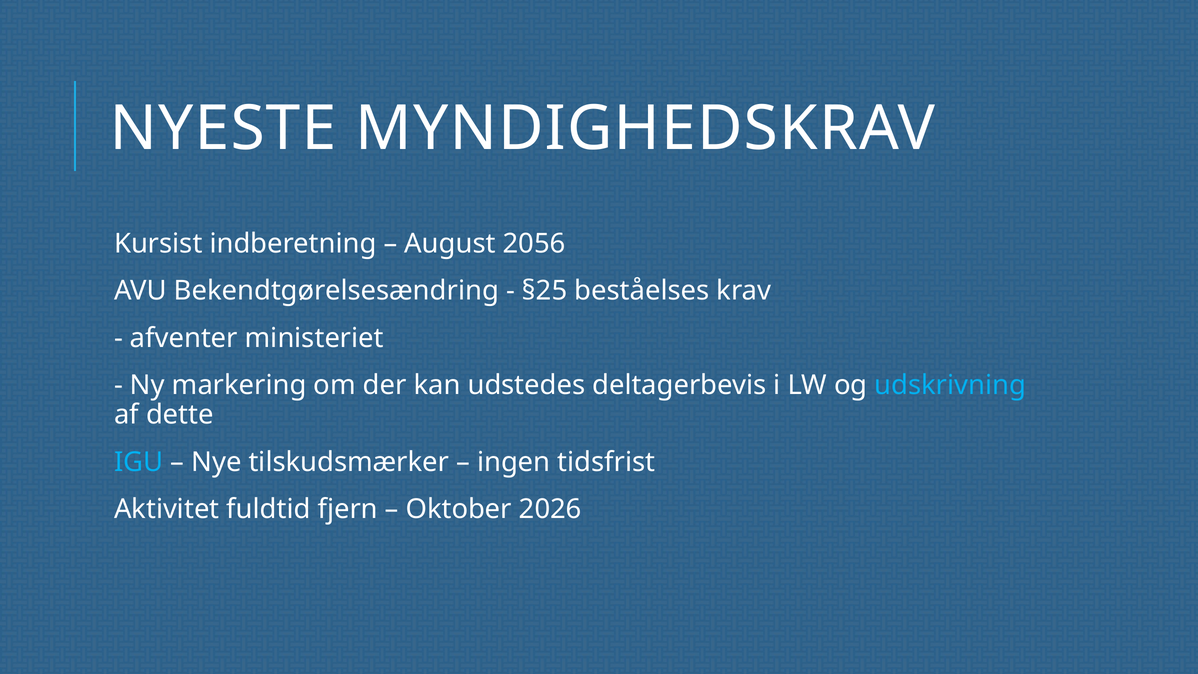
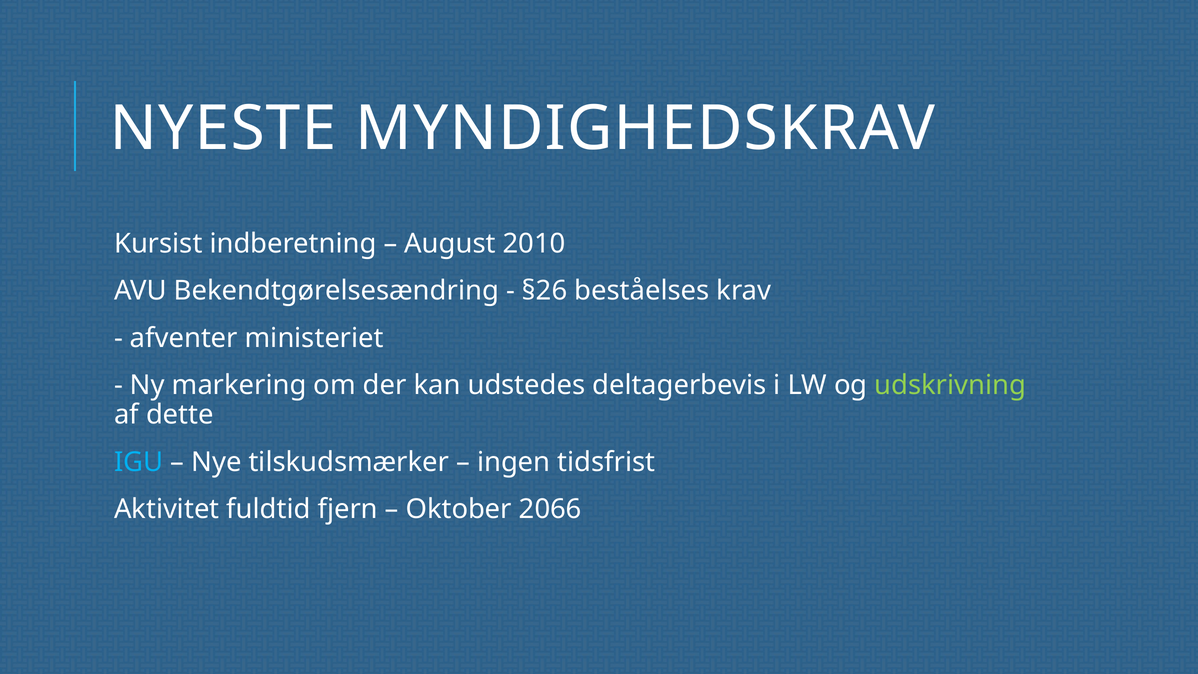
2056: 2056 -> 2010 (534, 244)
§25: §25 -> §26 (545, 291)
udskrivning colour: light blue -> light green (950, 385)
2026: 2026 -> 2066 (550, 509)
